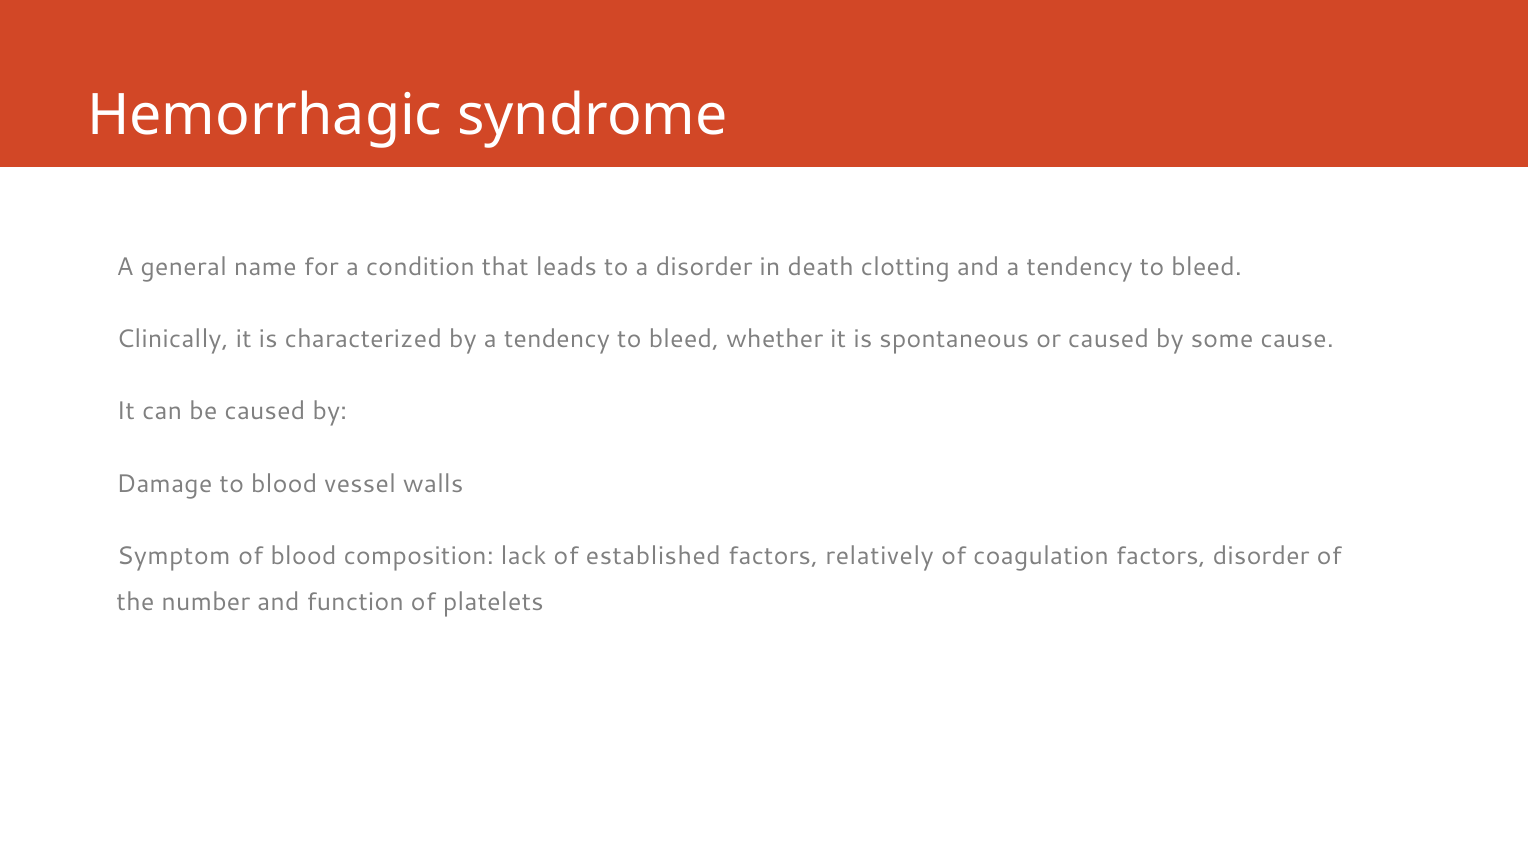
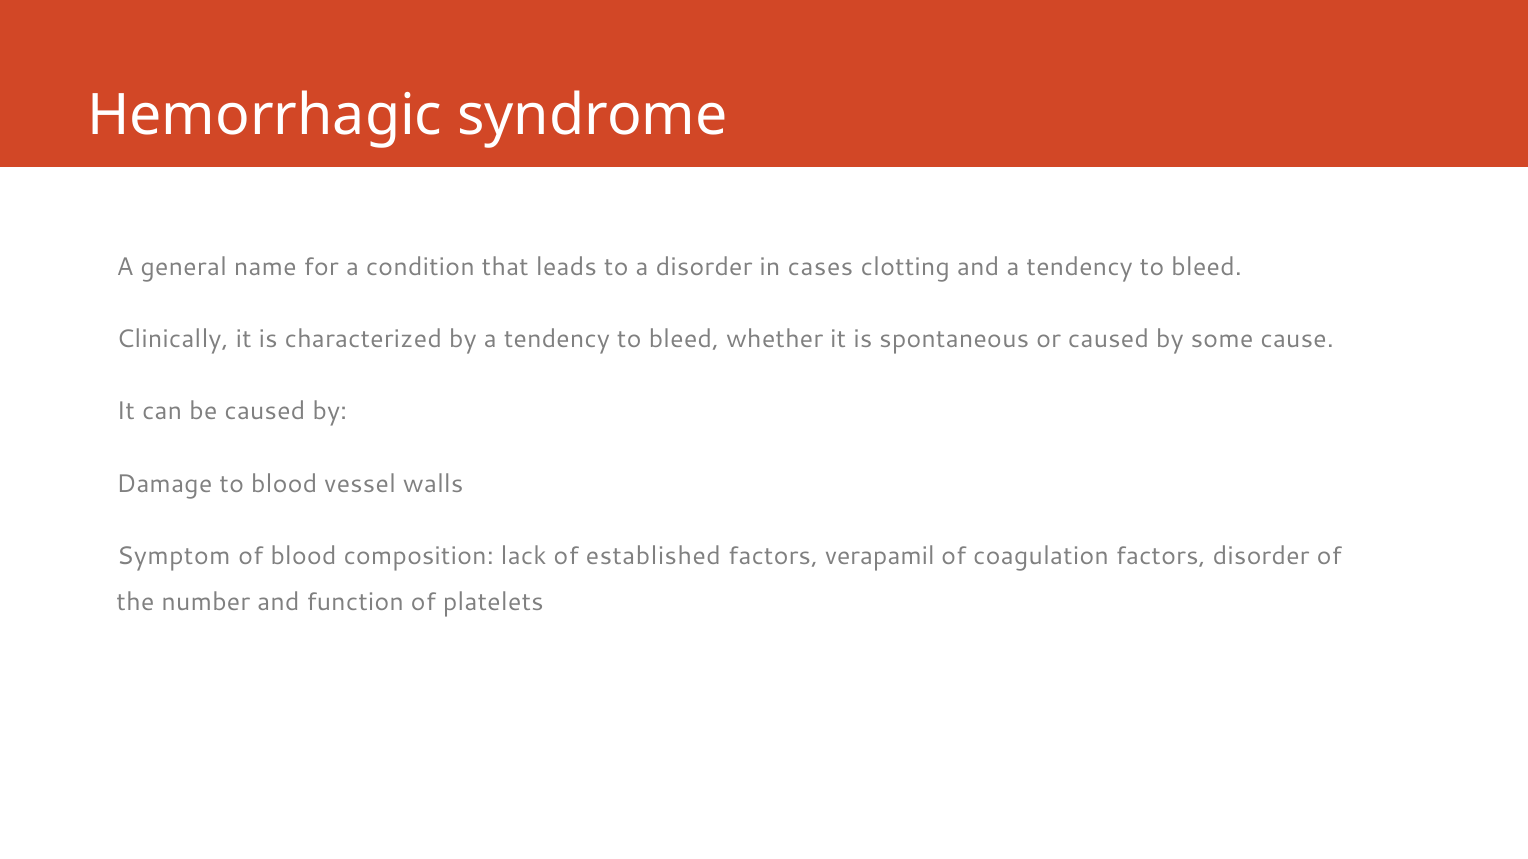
death: death -> cases (821, 267)
relatively: relatively -> verapamil (880, 557)
